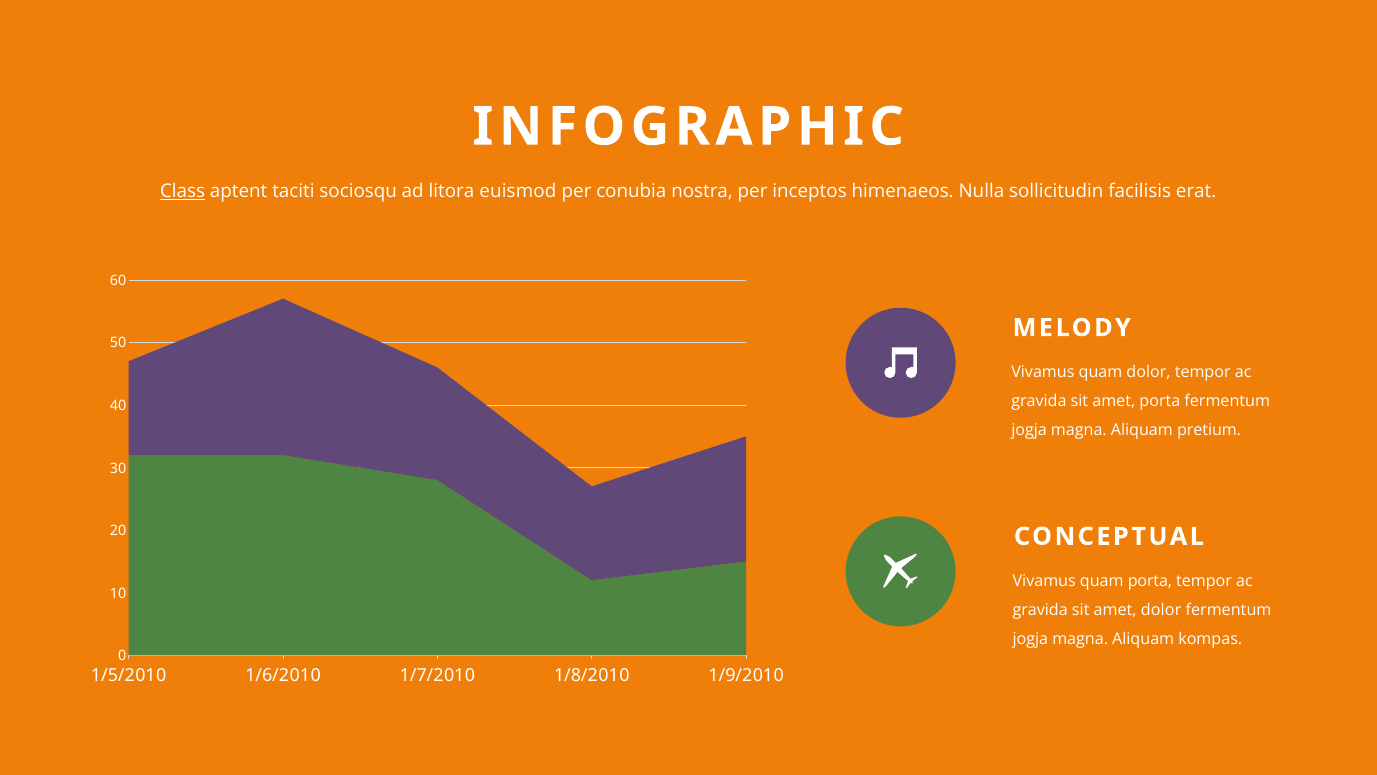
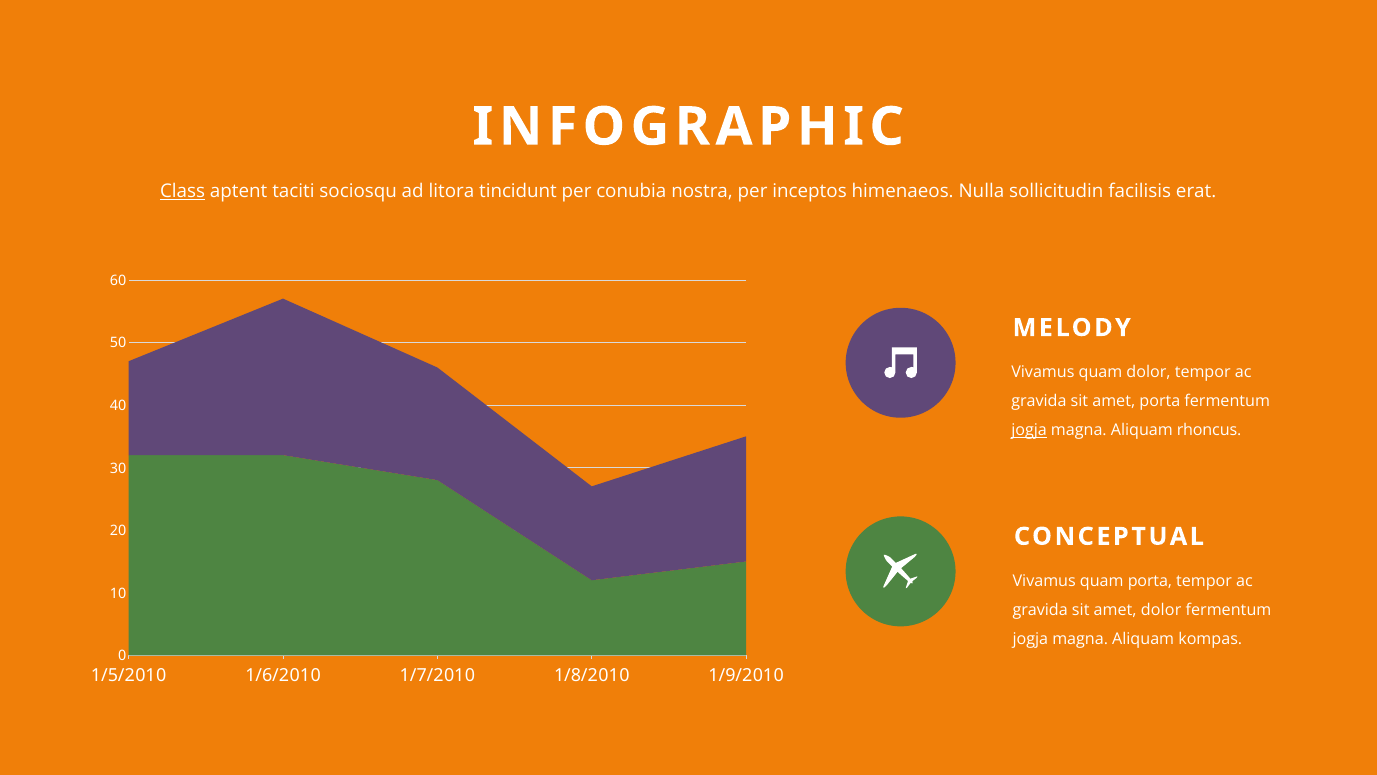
euismod: euismod -> tincidunt (518, 191)
jogja underline: none -> present (1029, 430)
pretium: pretium -> rhoncus (1209, 430)
